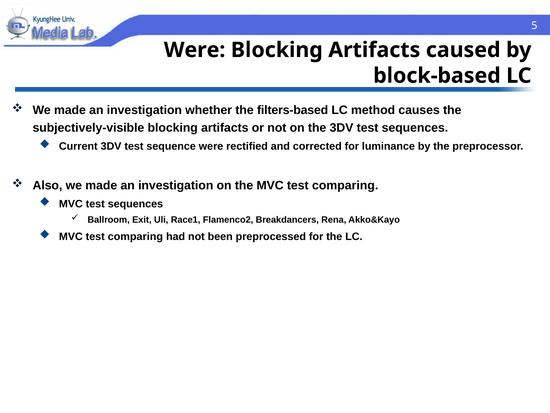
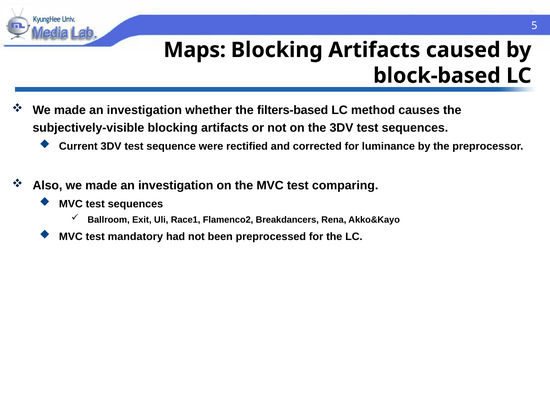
Were: Were -> Maps (195, 50)
comparing: comparing -> mandatory (135, 236)
